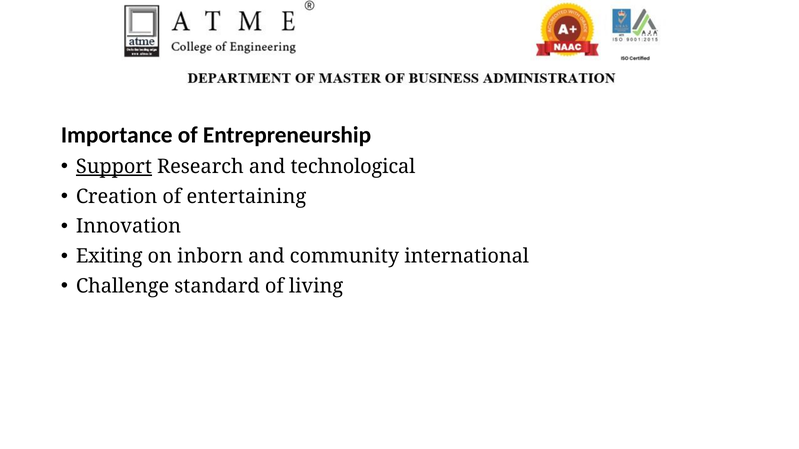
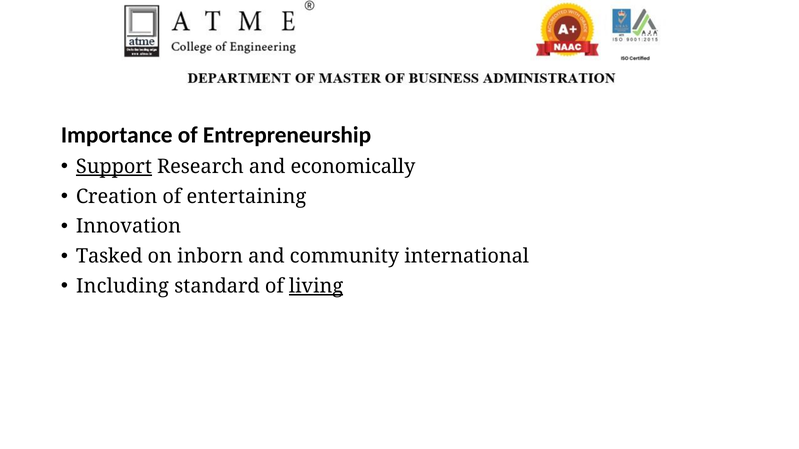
technological: technological -> economically (353, 167)
Exiting: Exiting -> Tasked (109, 256)
Challenge: Challenge -> Including (122, 286)
living underline: none -> present (316, 286)
